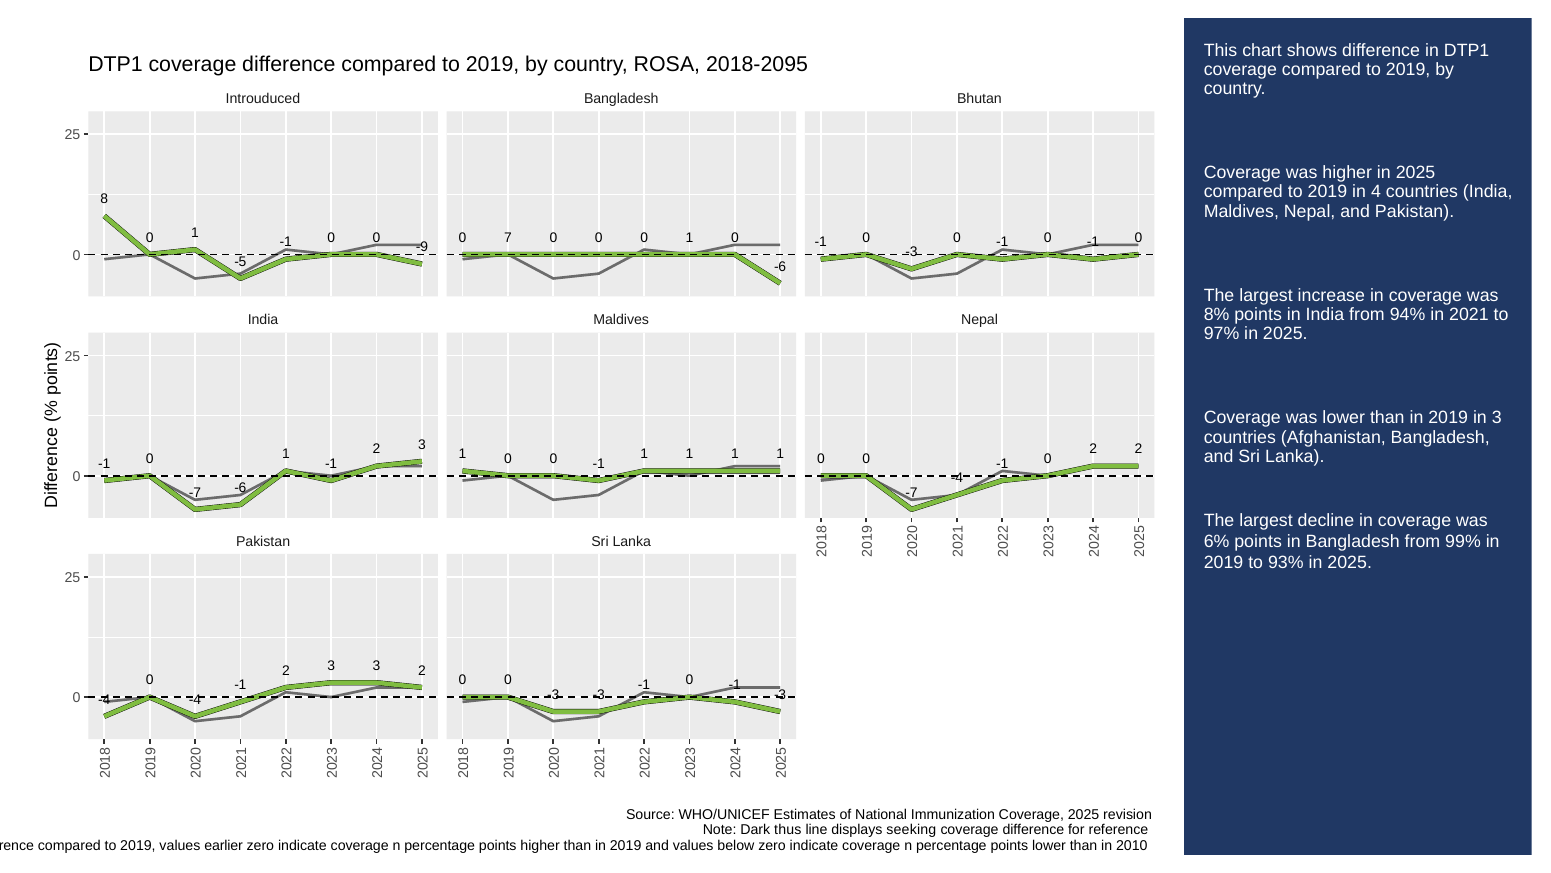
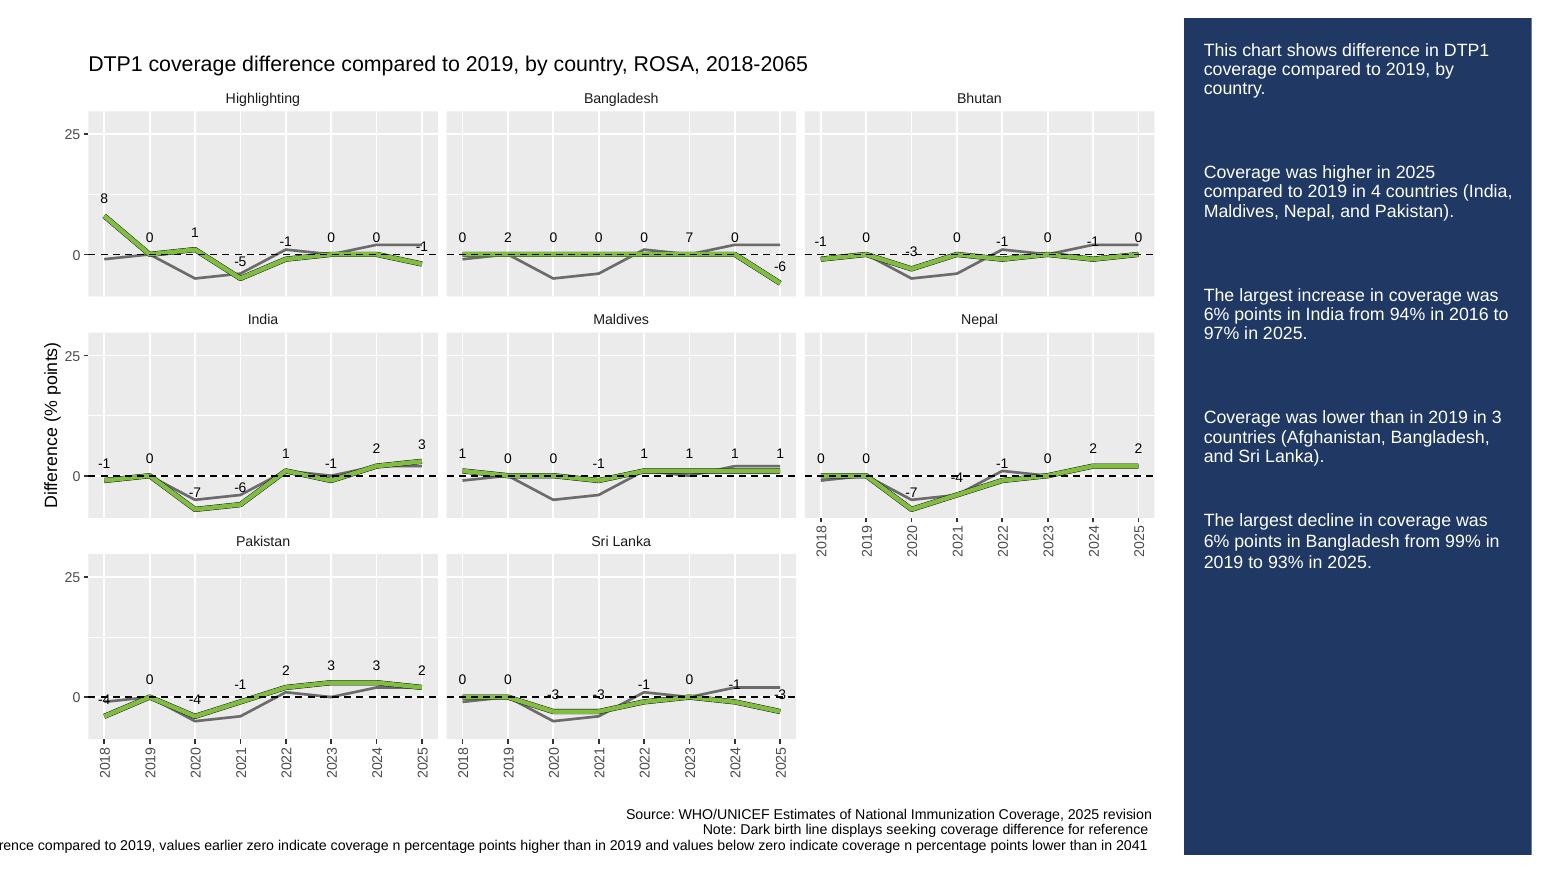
2018-2095: 2018-2095 -> 2018-2065 (757, 64)
Introuduced: Introuduced -> Highlighting (263, 99)
7: 7 -> 2 (508, 237)
0 0 1: 1 -> 7 (689, 237)
-9: -9 -> -1 (422, 247)
8%: 8% -> 6% (1217, 314)
2021: 2021 -> 2016 (1469, 314)
thus: thus -> birth (788, 829)
2010: 2010 -> 2041 (1132, 845)
